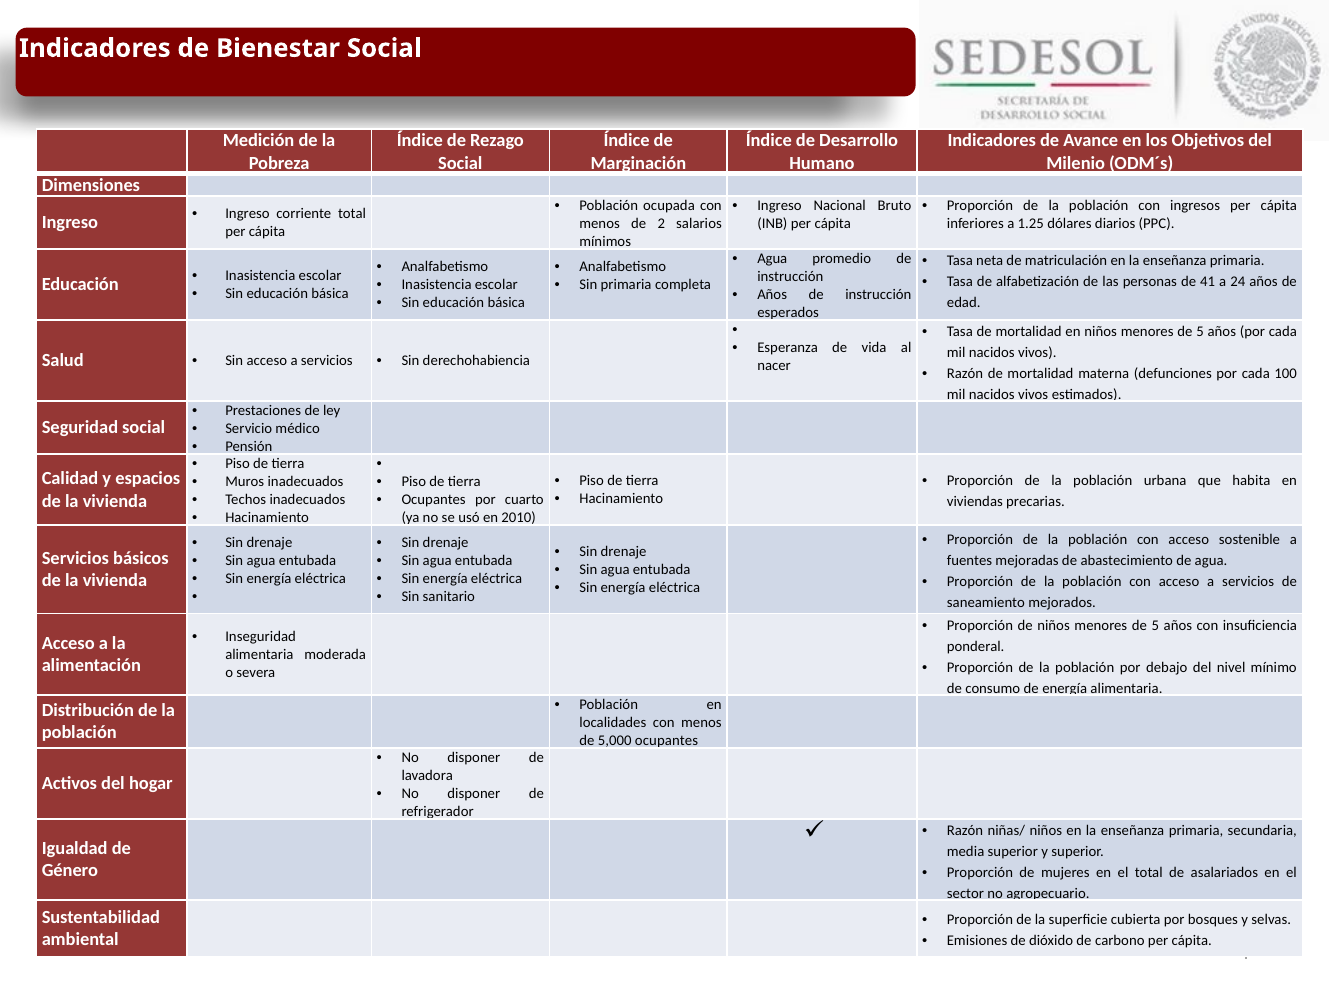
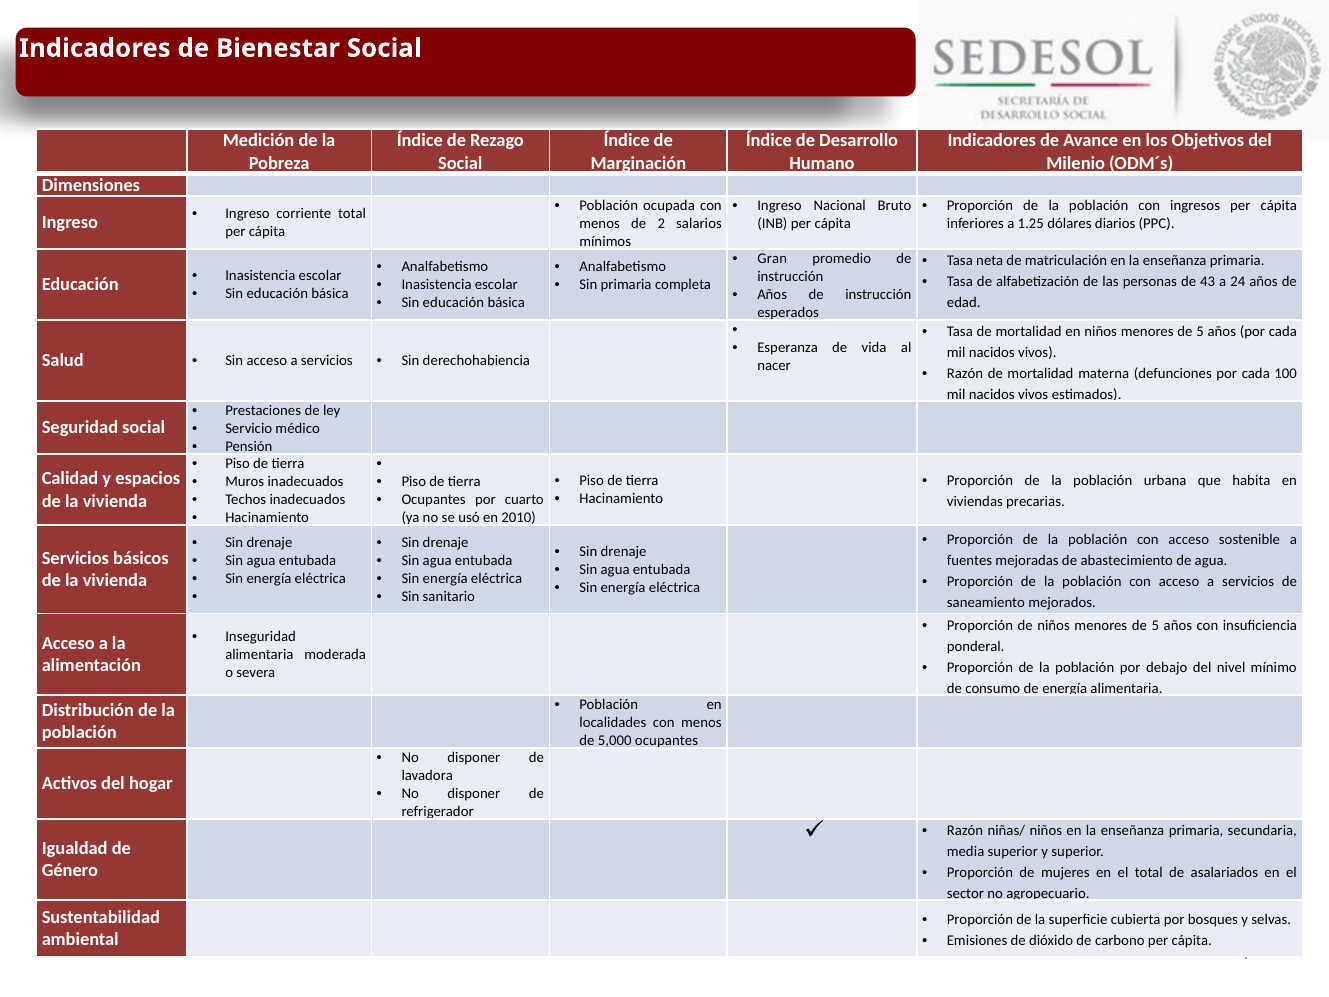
Agua: Agua -> Gran (772, 258)
41: 41 -> 43 (1208, 282)
